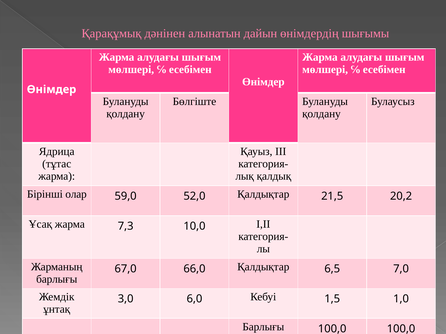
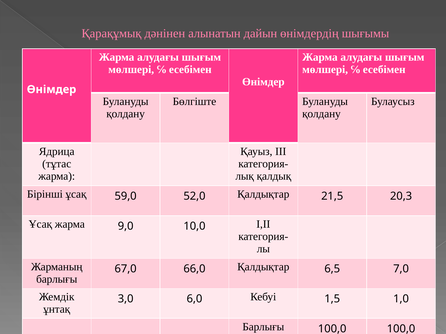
Бірінші олар: олар -> ұсақ (76, 194)
20,2: 20,2 -> 20,3 (401, 196)
7,3: 7,3 -> 9,0 (126, 226)
